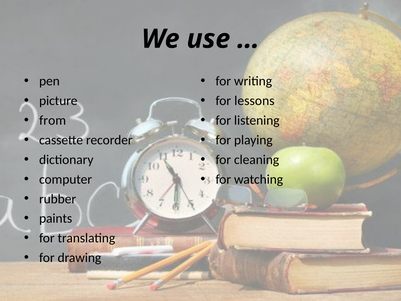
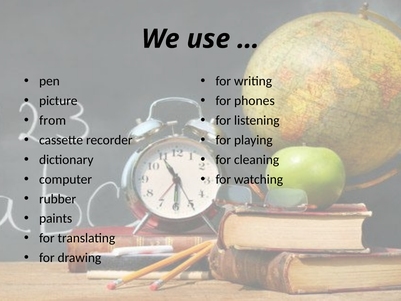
lessons: lessons -> phones (254, 101)
